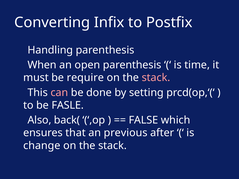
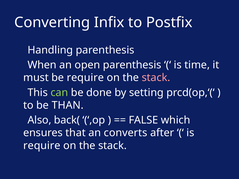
can colour: pink -> light green (59, 93)
FASLE: FASLE -> THAN (68, 105)
previous: previous -> converts (126, 133)
change: change -> require (42, 146)
